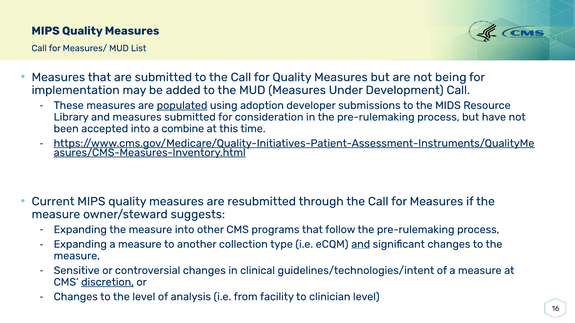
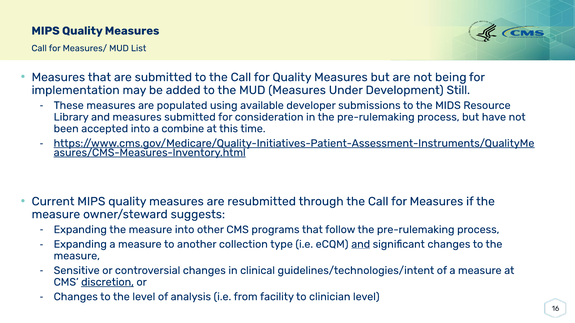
Development Call: Call -> Still (458, 90)
populated underline: present -> none (182, 106)
adoption: adoption -> available (262, 106)
